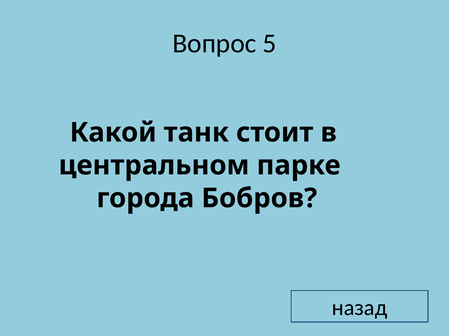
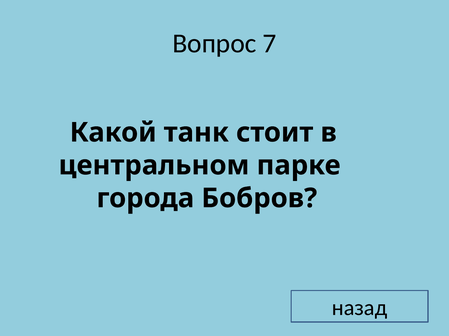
5: 5 -> 7 (270, 43)
